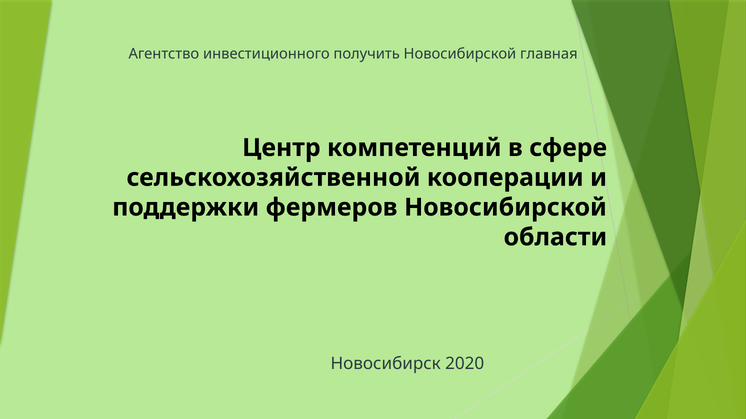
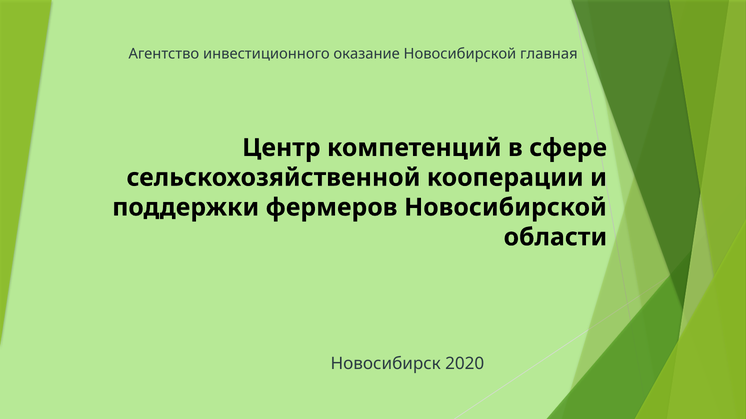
получить: получить -> оказание (367, 54)
